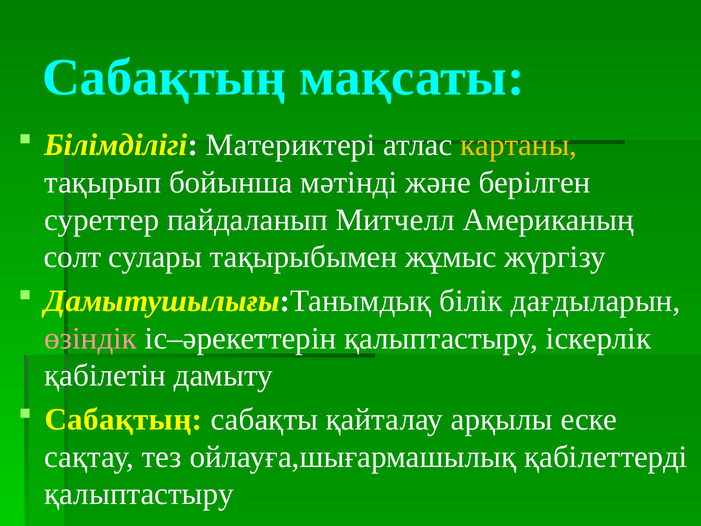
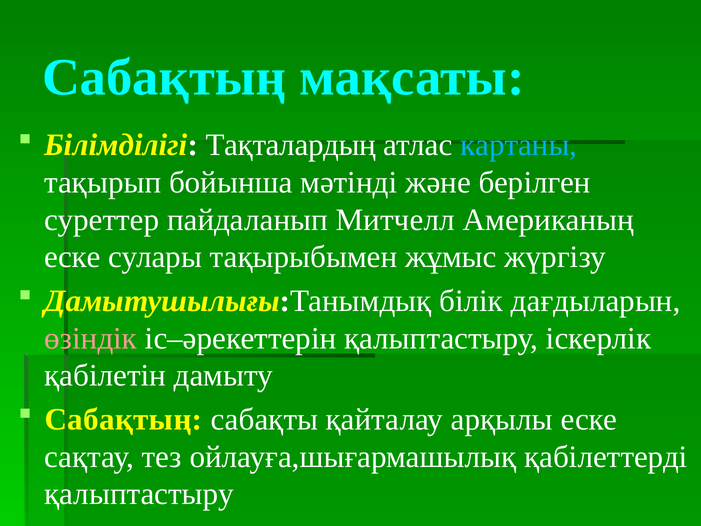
Материктері: Материктері -> Тақталардың (291, 145)
картаны colour: yellow -> light blue (519, 145)
солт: солт -> еске (72, 257)
